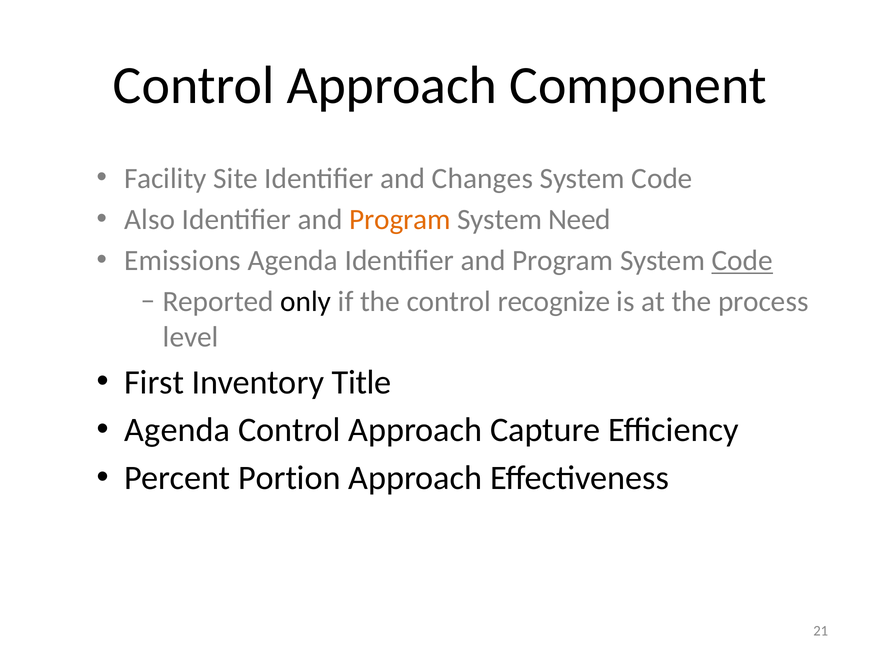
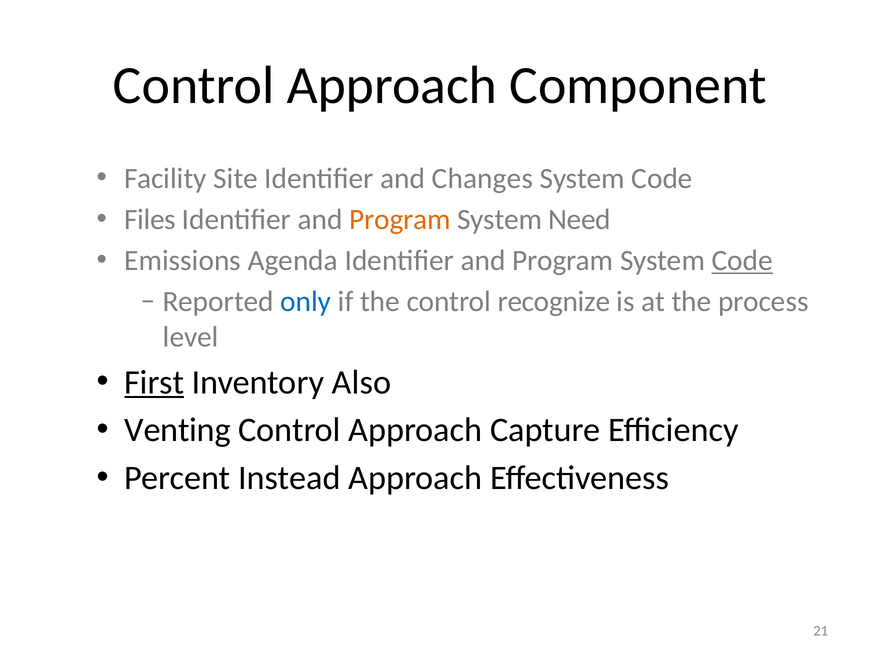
Also: Also -> Files (150, 219)
only colour: black -> blue (306, 302)
First underline: none -> present (154, 382)
Title: Title -> Also (361, 382)
Agenda: Agenda -> Venting (178, 430)
Portion: Portion -> Instead (289, 478)
